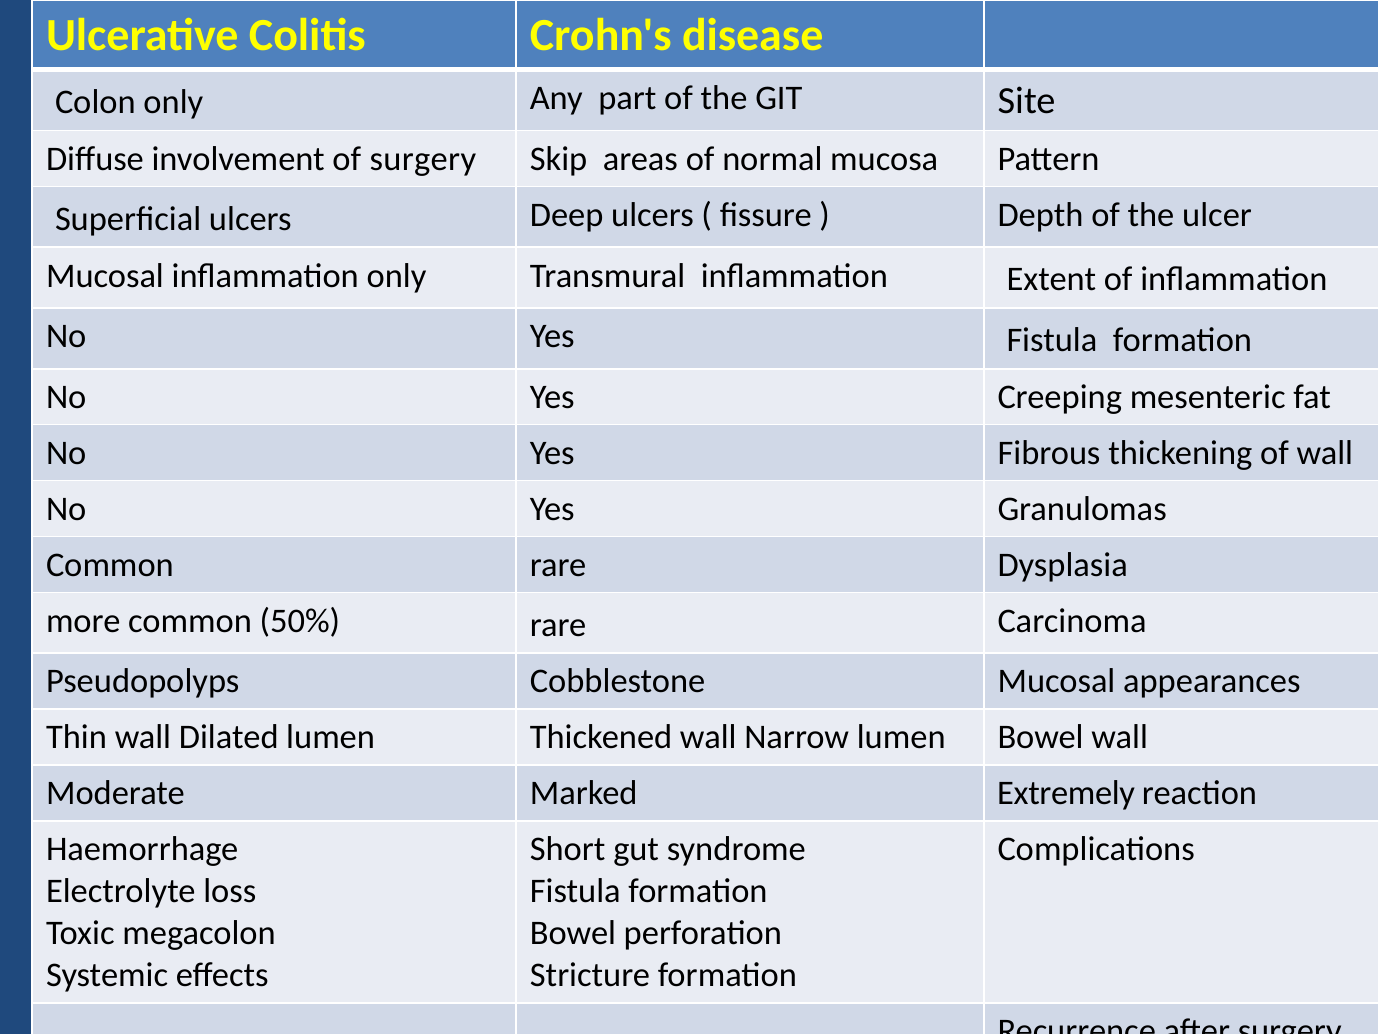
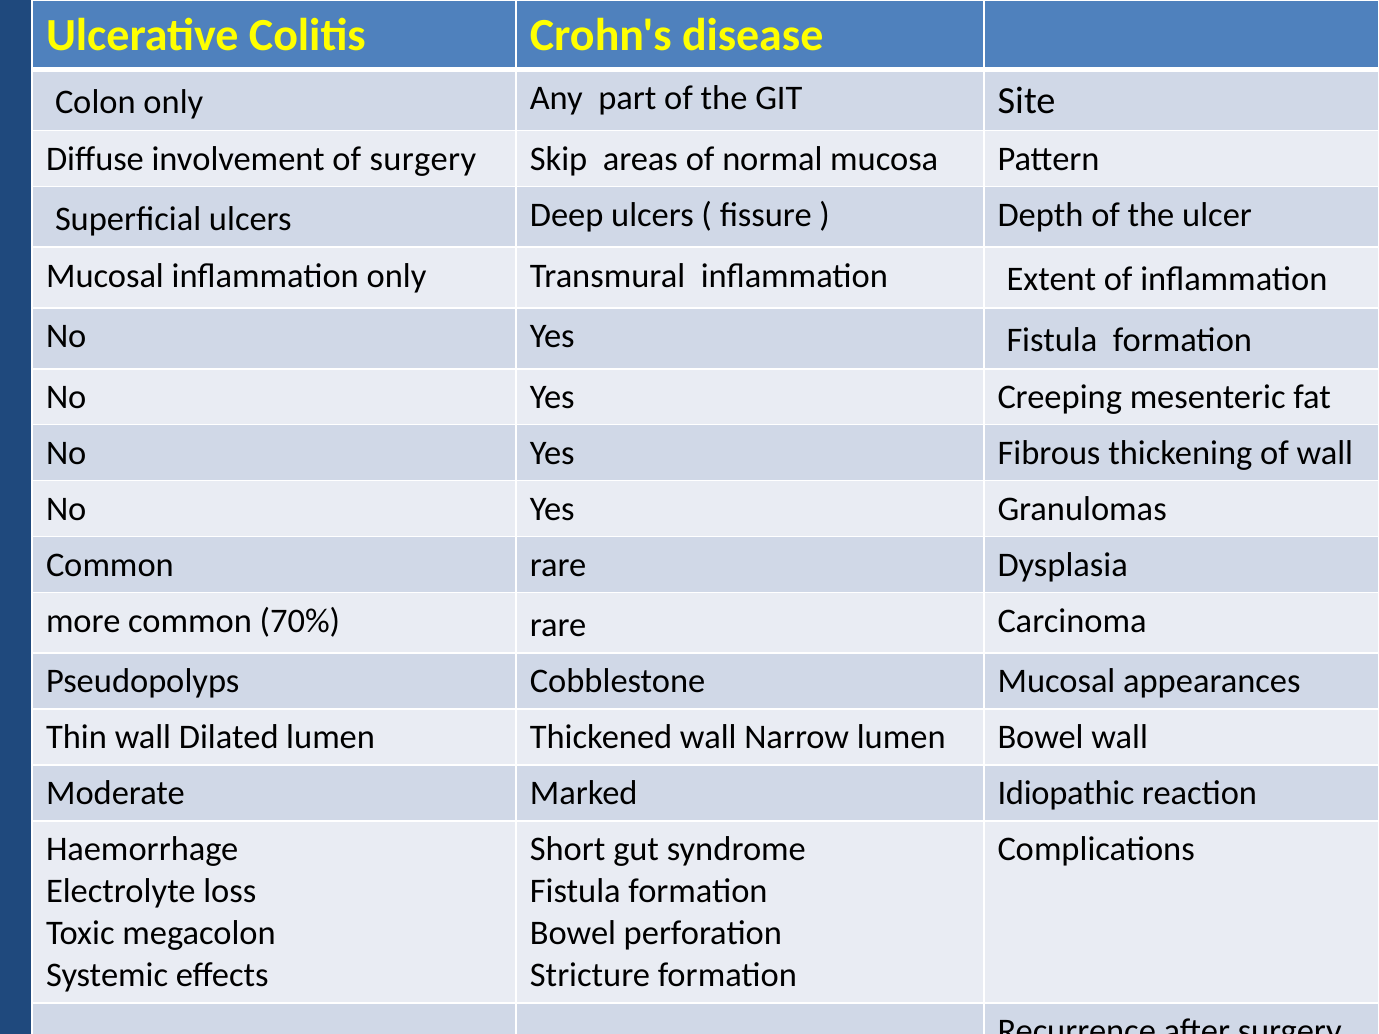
50%: 50% -> 70% (300, 621)
Extremely: Extremely -> Idiopathic (1066, 793)
